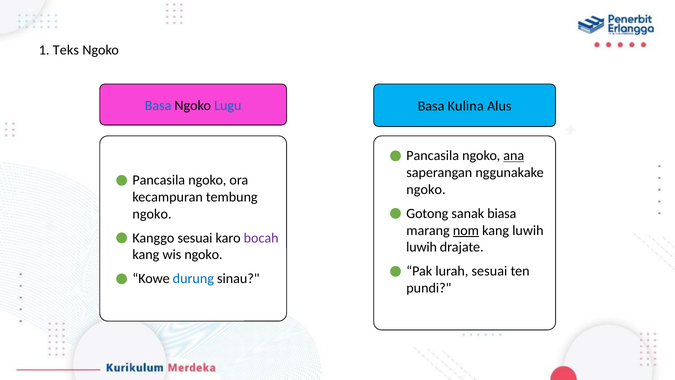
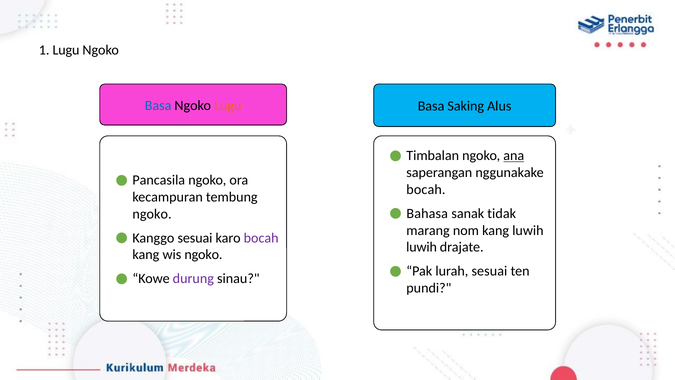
1 Teks: Teks -> Lugu (66, 50)
Lugu colour: blue -> orange (228, 105)
Kulina: Kulina -> Saking (466, 106)
Pancasila: Pancasila -> Timbalan (433, 156)
ngoko: ngoko -> bocah (426, 189)
Gotong: Gotong -> Bahasa (427, 213)
biasa: biasa -> tidak (502, 213)
nom underline: present -> none (466, 230)
durung colour: blue -> purple (193, 279)
